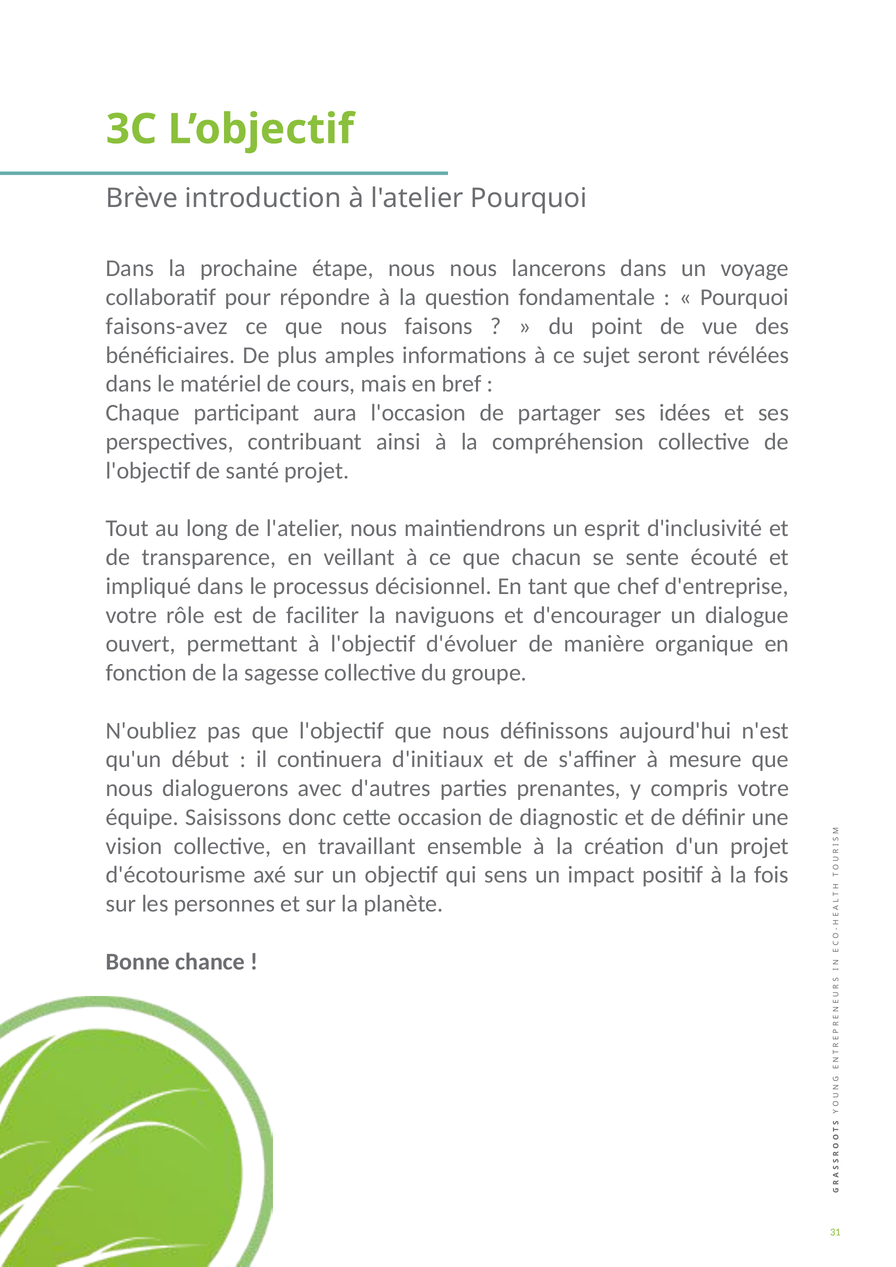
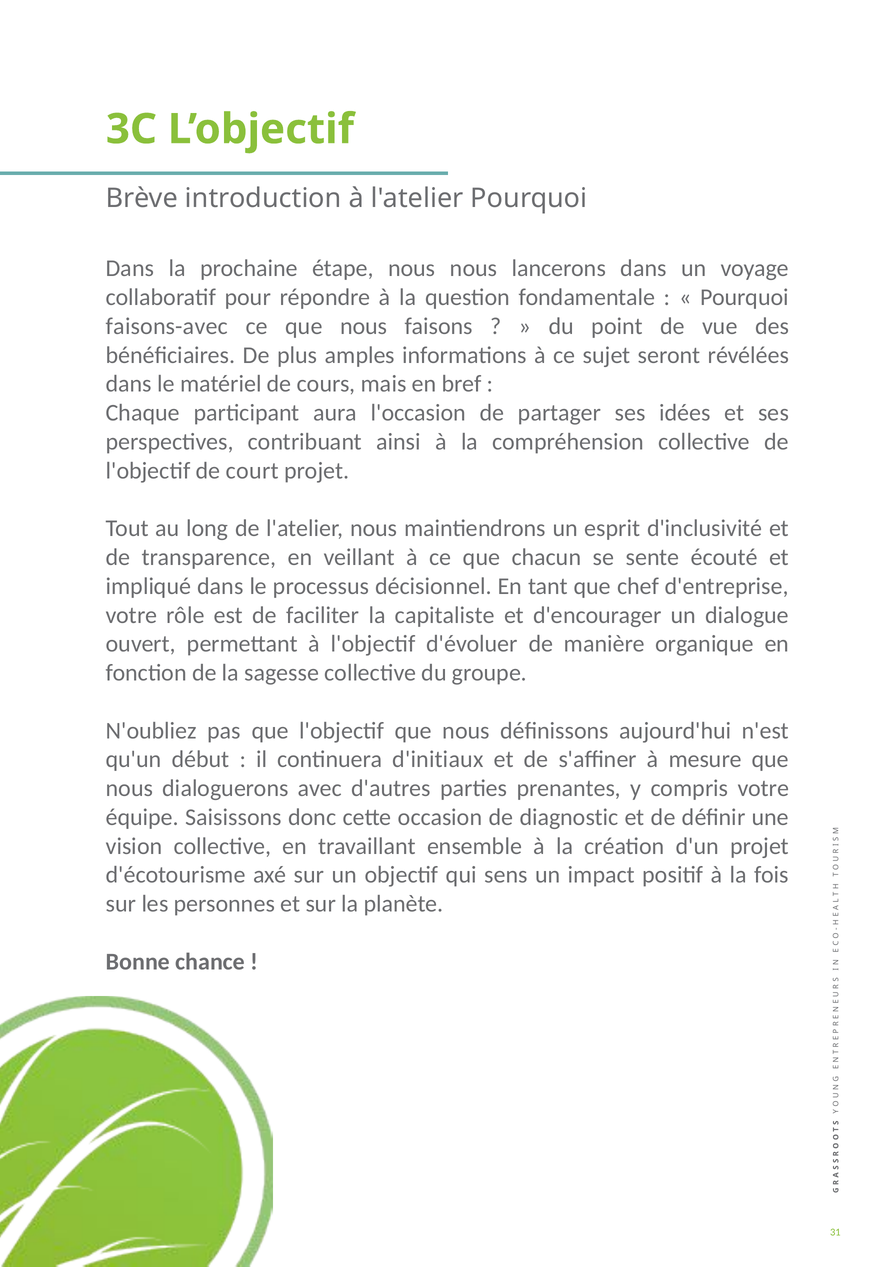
faisons-avez: faisons-avez -> faisons-avec (167, 326)
santé: santé -> court (252, 471)
naviguons: naviguons -> capitaliste (445, 615)
